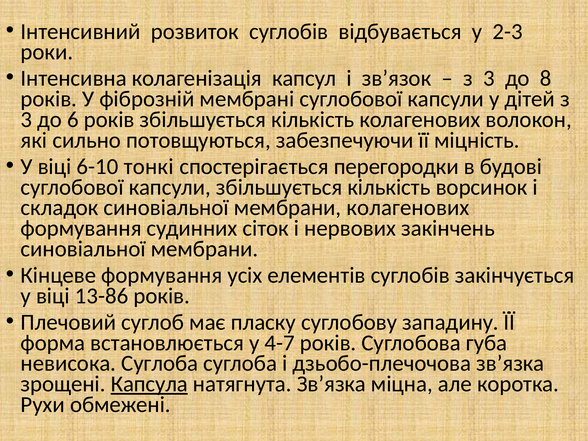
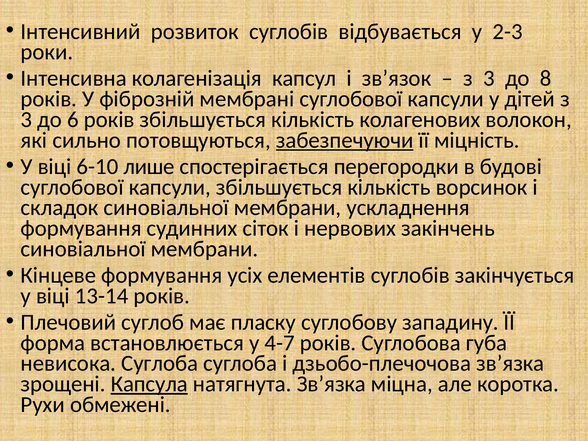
забезпечуючи underline: none -> present (345, 140)
тонкі: тонкі -> лише (149, 167)
мембрани колагенових: колагенових -> ускладнення (408, 208)
13-86: 13-86 -> 13-14 (102, 296)
